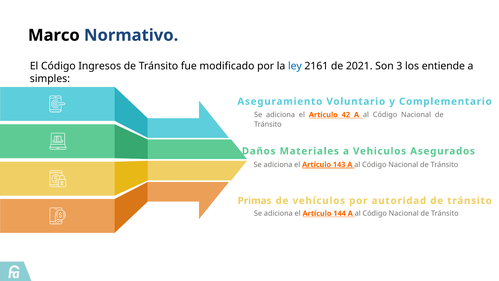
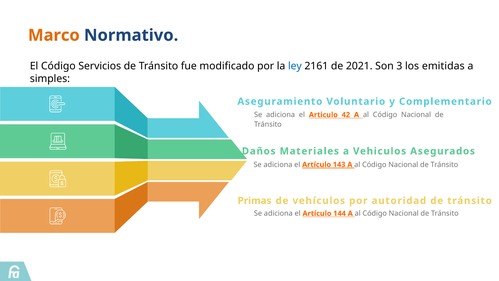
Marco colour: black -> orange (54, 35)
Ingresos: Ingresos -> Servicios (100, 66)
entiende: entiende -> emitidas (443, 66)
